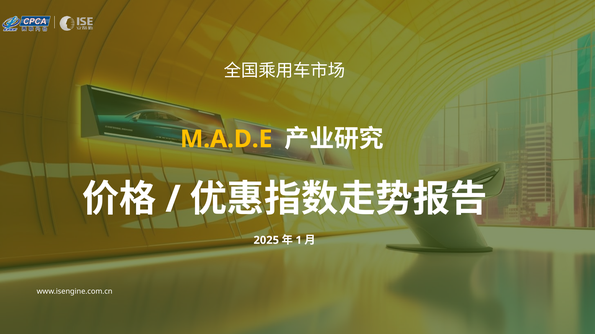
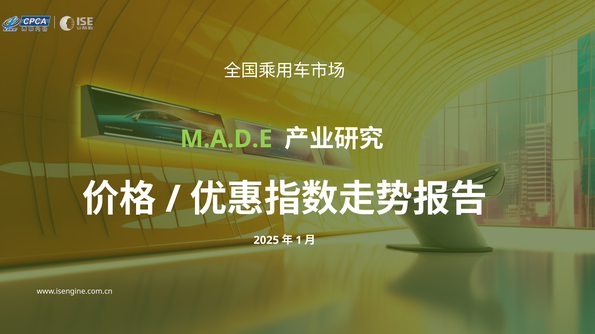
M.A.D.E colour: yellow -> light green (226, 139)
